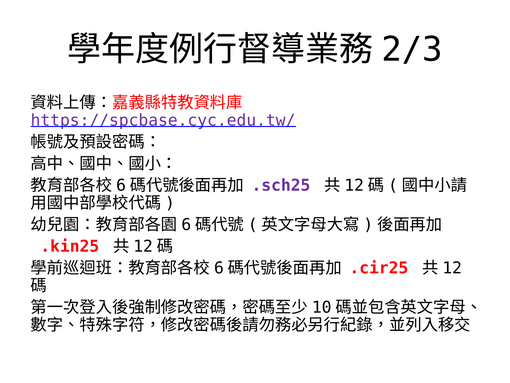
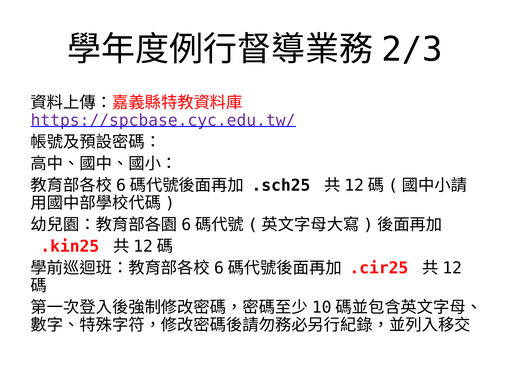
.sch25 colour: purple -> black (281, 185)
